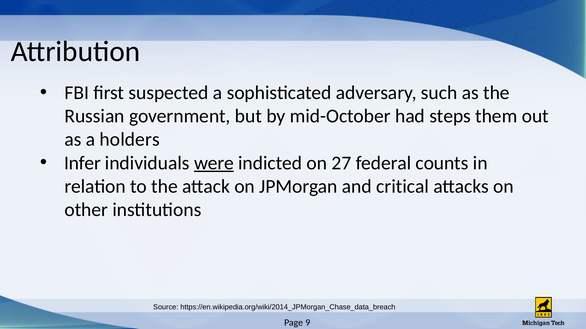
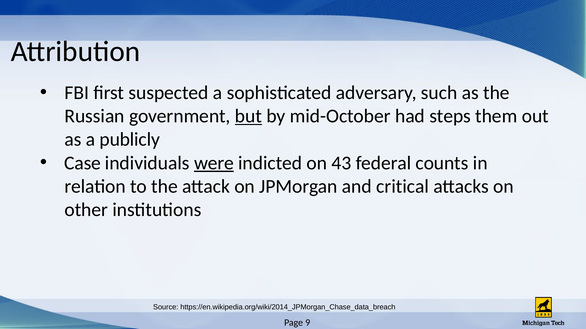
but underline: none -> present (248, 116)
holders: holders -> publicly (130, 140)
Infer: Infer -> Case (83, 163)
27: 27 -> 43 (341, 163)
